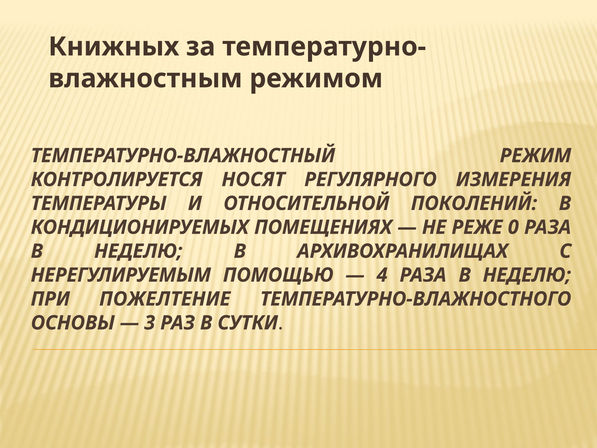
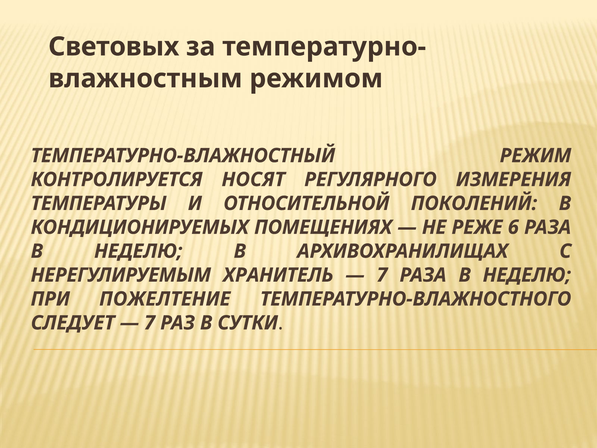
Книжных: Книжных -> Световых (114, 47)
0: 0 -> 6 (513, 227)
ПОМОЩЬЮ: ПОМОЩЬЮ -> ХРАНИТЕЛЬ (278, 275)
4: 4 -> 7 (382, 275)
ОСНОВЫ: ОСНОВЫ -> СЛЕДУЕТ (73, 323)
3: 3 -> 7 (150, 323)
